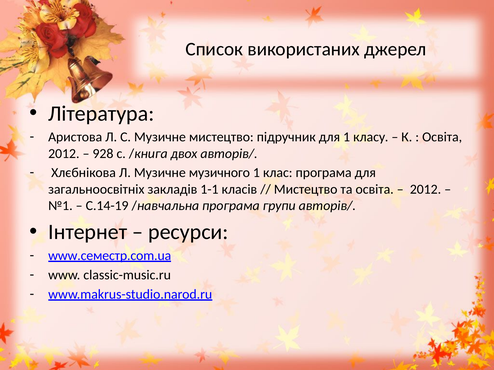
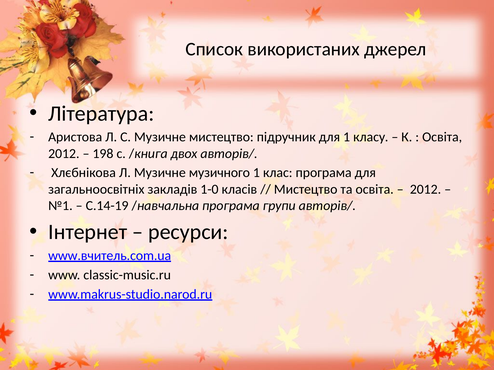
928: 928 -> 198 (103, 154)
1-1: 1-1 -> 1-0 (209, 189)
www.семестр.com.ua: www.семестр.com.ua -> www.вчитель.com.ua (110, 256)
